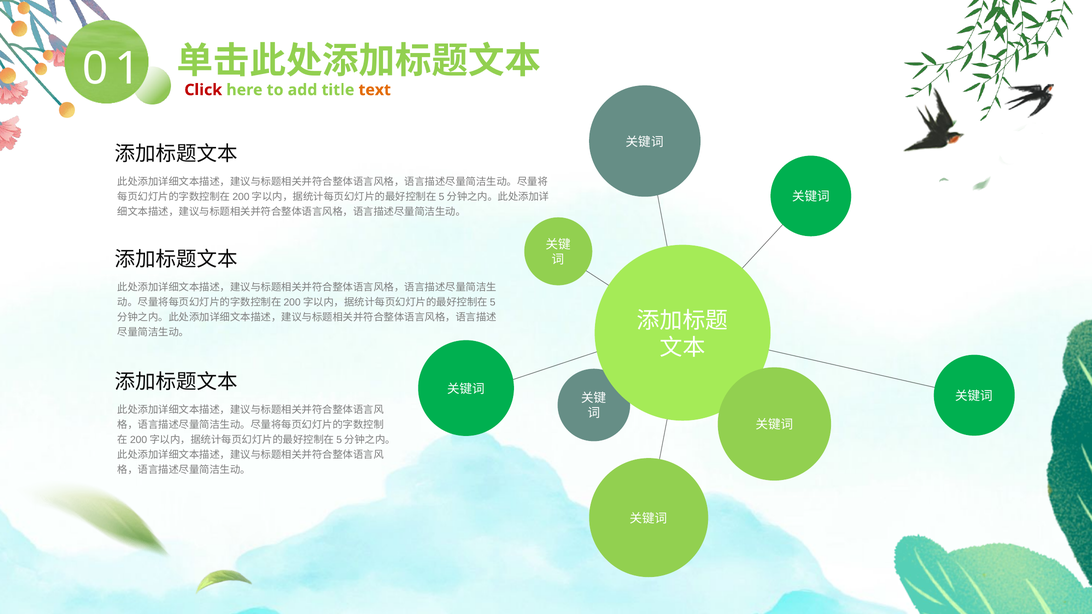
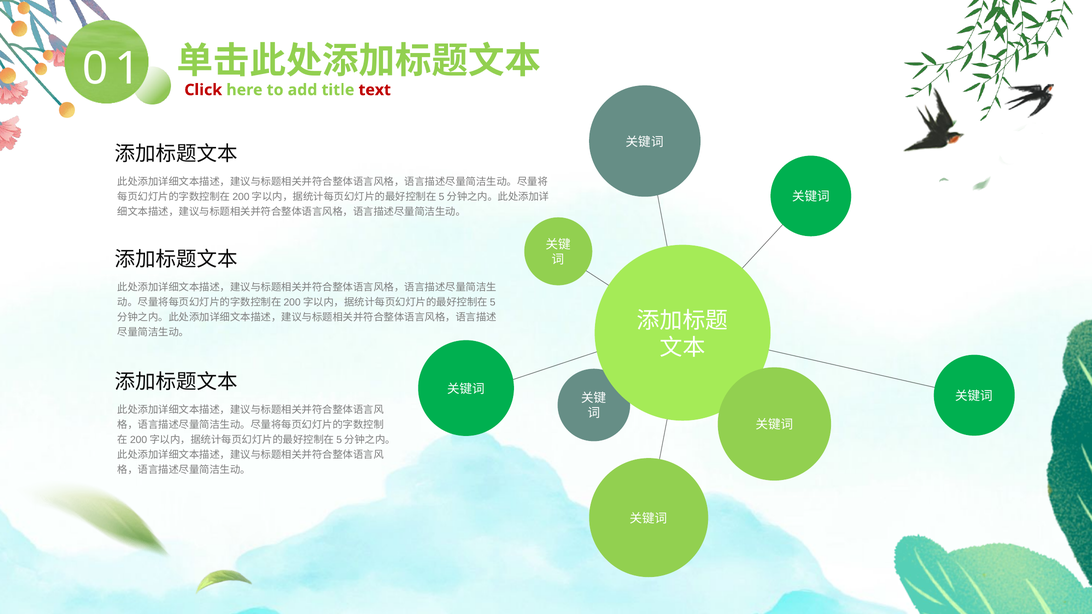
text colour: orange -> red (375, 90)
